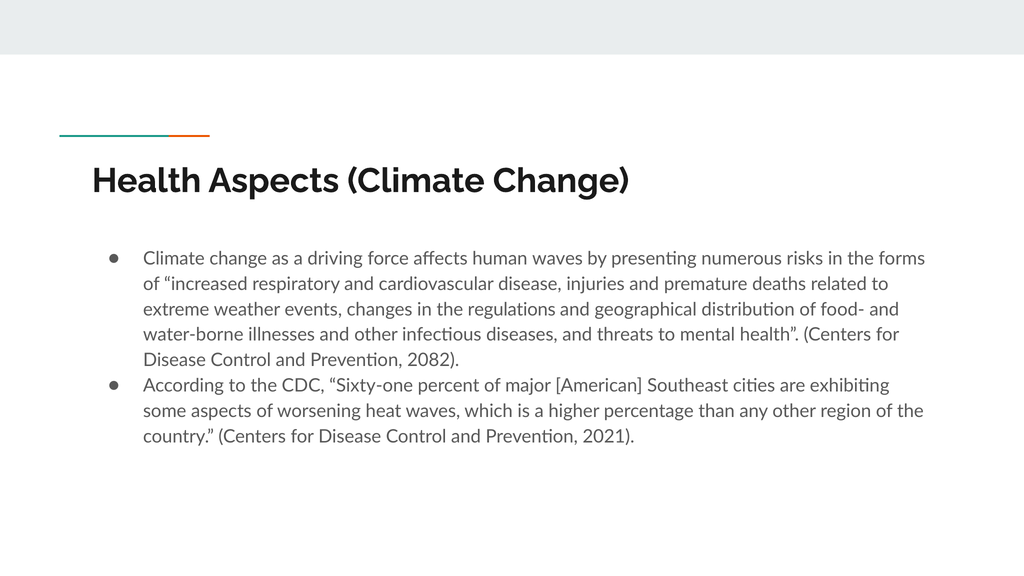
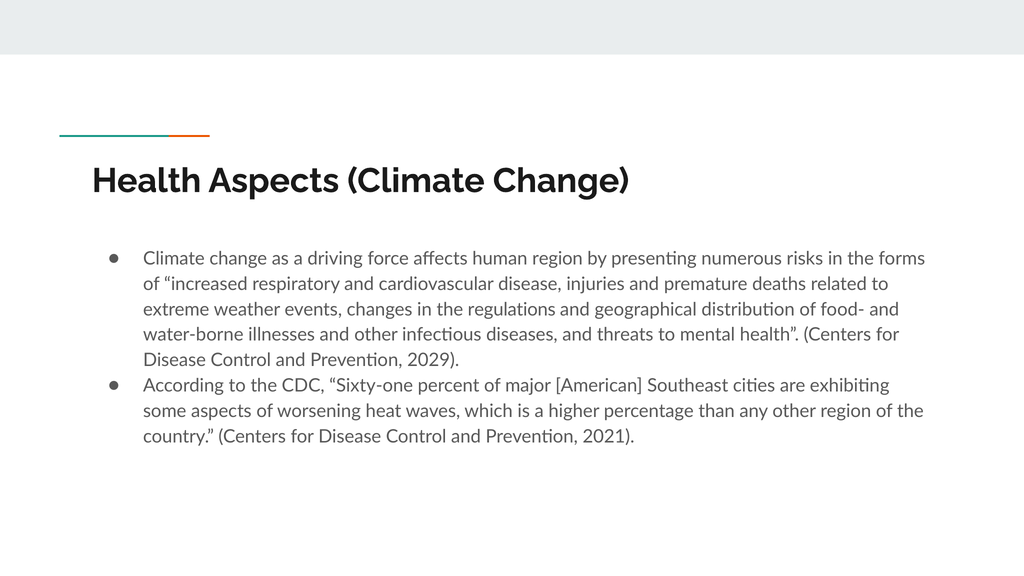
human waves: waves -> region (558, 259)
2082: 2082 -> 2029 (433, 360)
